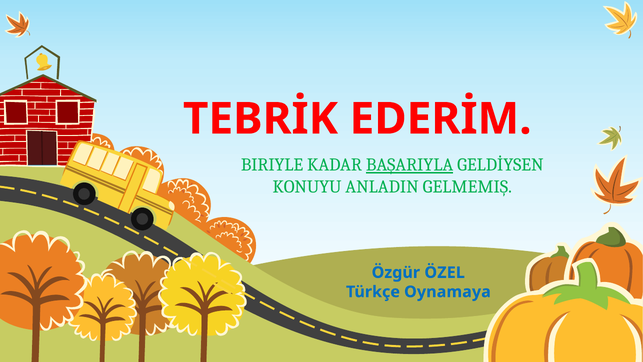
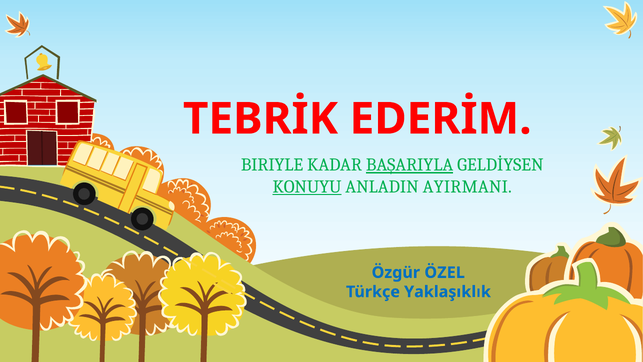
KONUYU underline: none -> present (307, 187)
GELMEMIŞ: GELMEMIŞ -> AYIRMANI (467, 187)
Oynamaya: Oynamaya -> Yaklaşıklık (447, 292)
